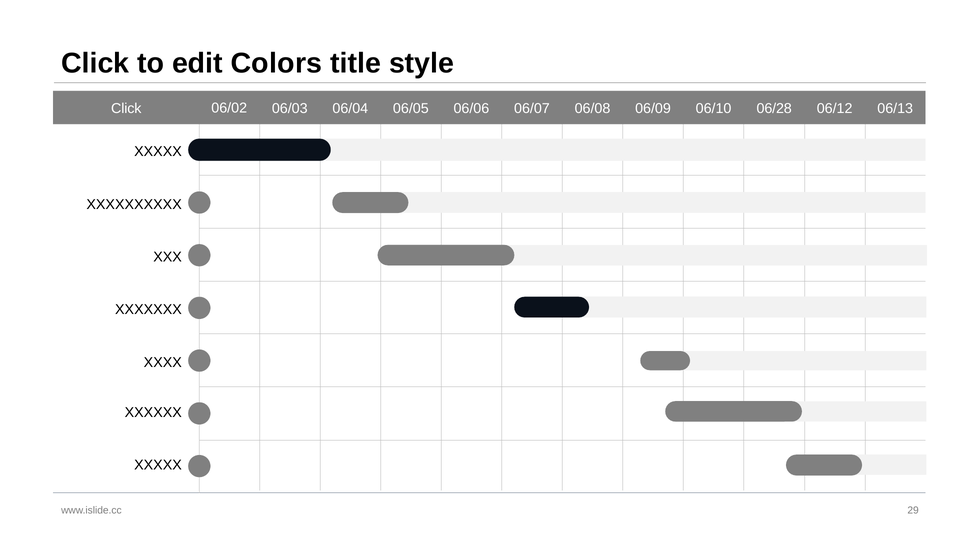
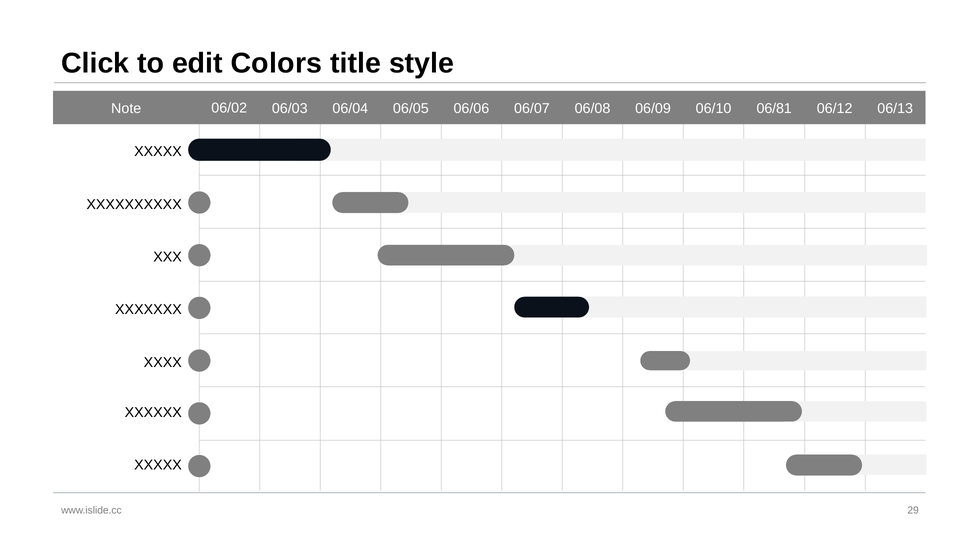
06/28: 06/28 -> 06/81 (774, 109)
Click: Click -> Note (126, 109)
